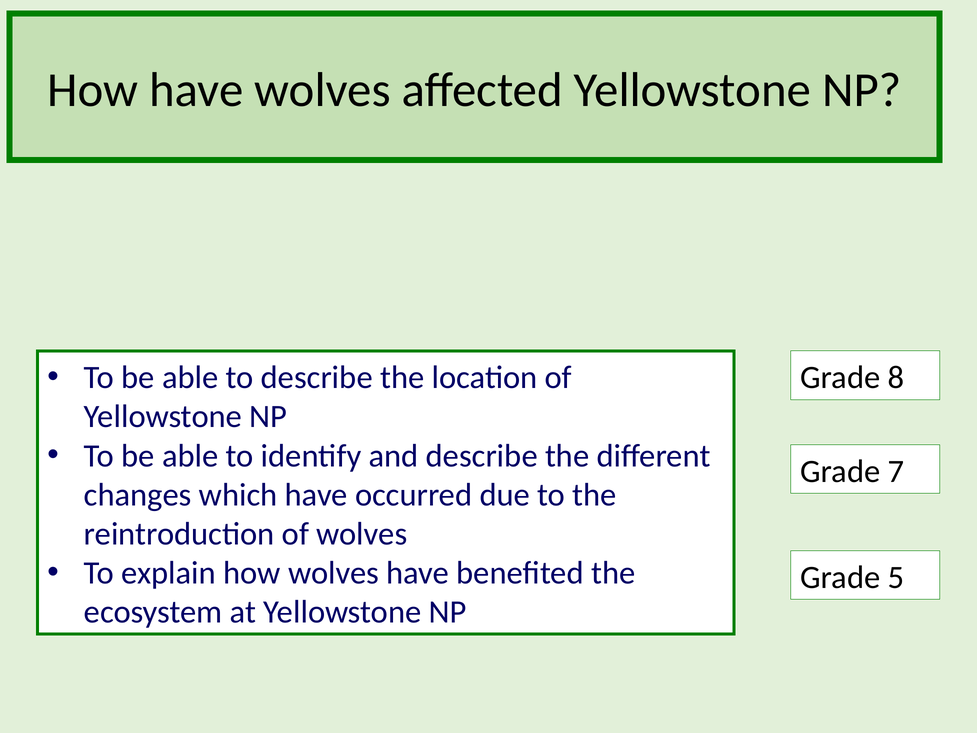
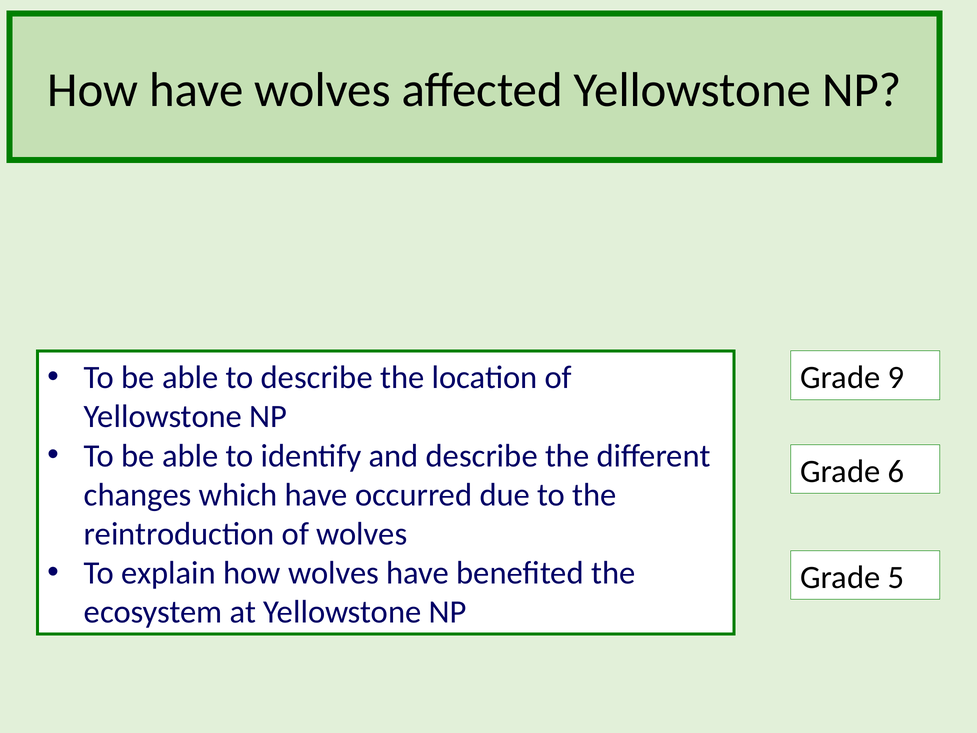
8: 8 -> 9 (896, 378)
7: 7 -> 6 (896, 471)
